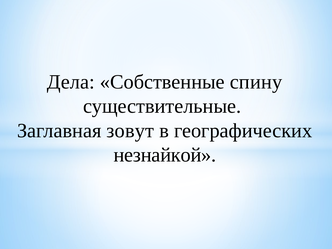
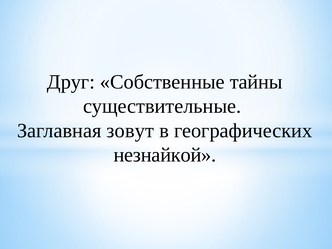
Дела: Дела -> Друг (71, 82)
спину: спину -> тайны (256, 82)
